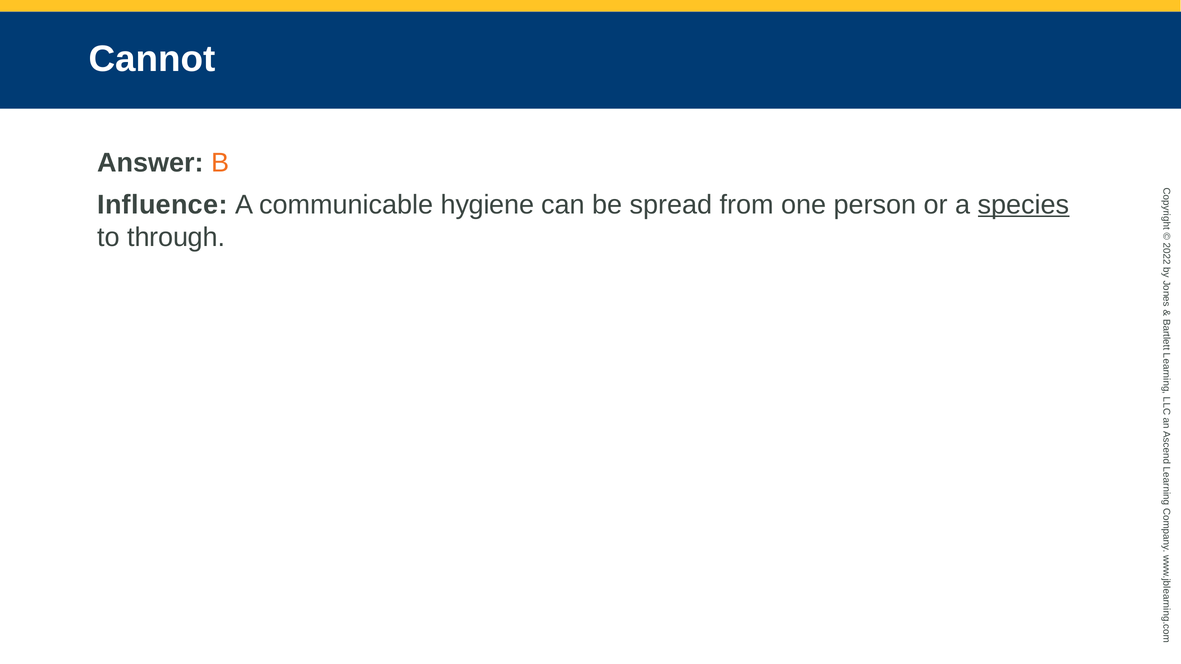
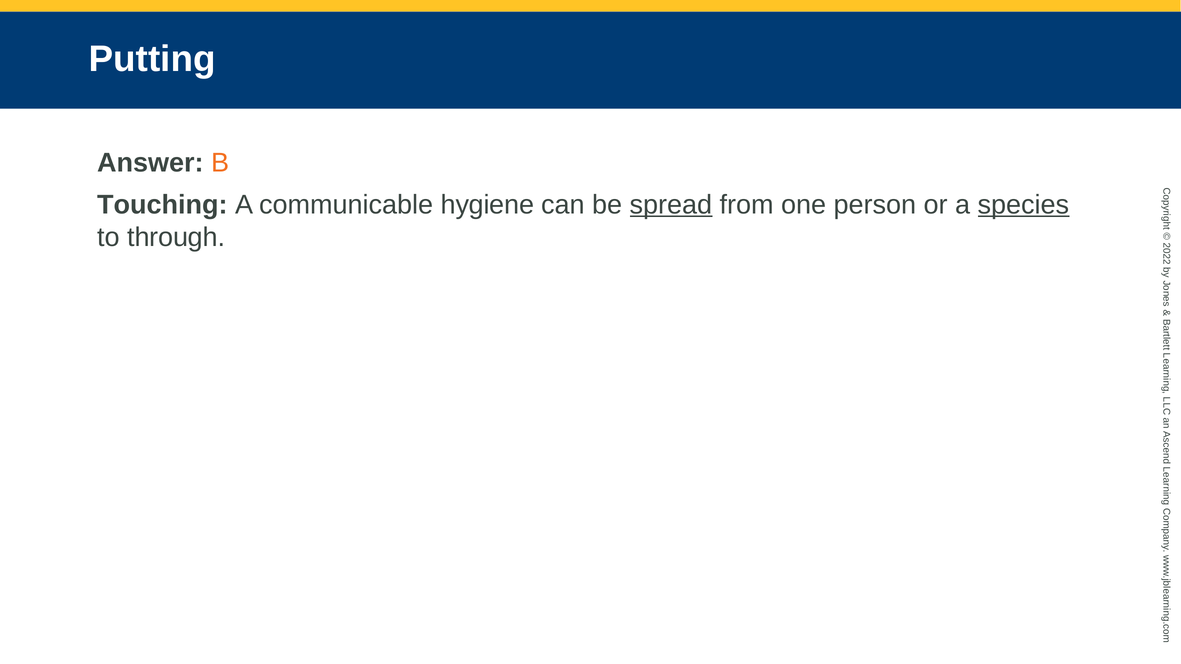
Cannot: Cannot -> Putting (152, 59)
Influence: Influence -> Touching (163, 205)
spread underline: none -> present (671, 205)
